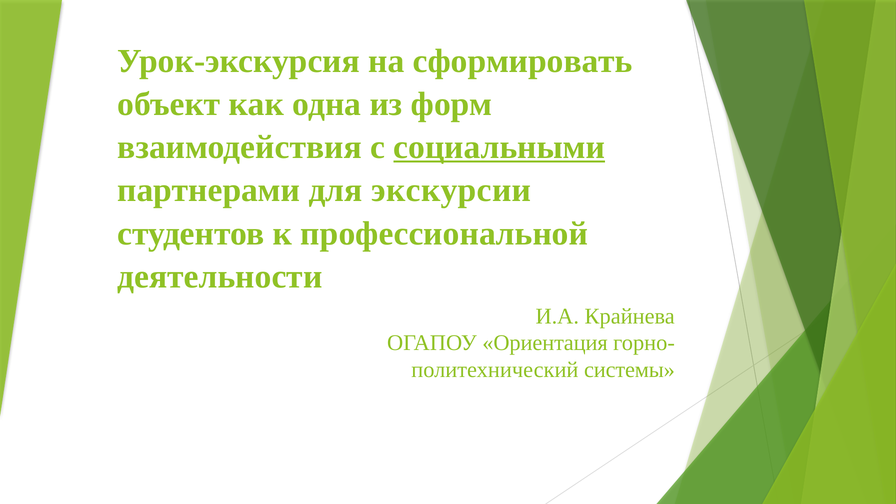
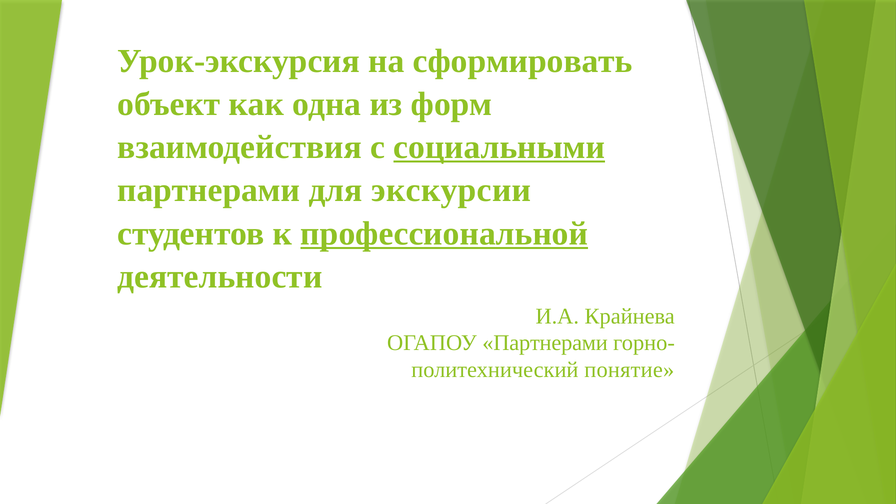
профессиональной underline: none -> present (444, 233)
ОГАПОУ Ориентация: Ориентация -> Партнерами (545, 343)
системы: системы -> понятие (629, 370)
